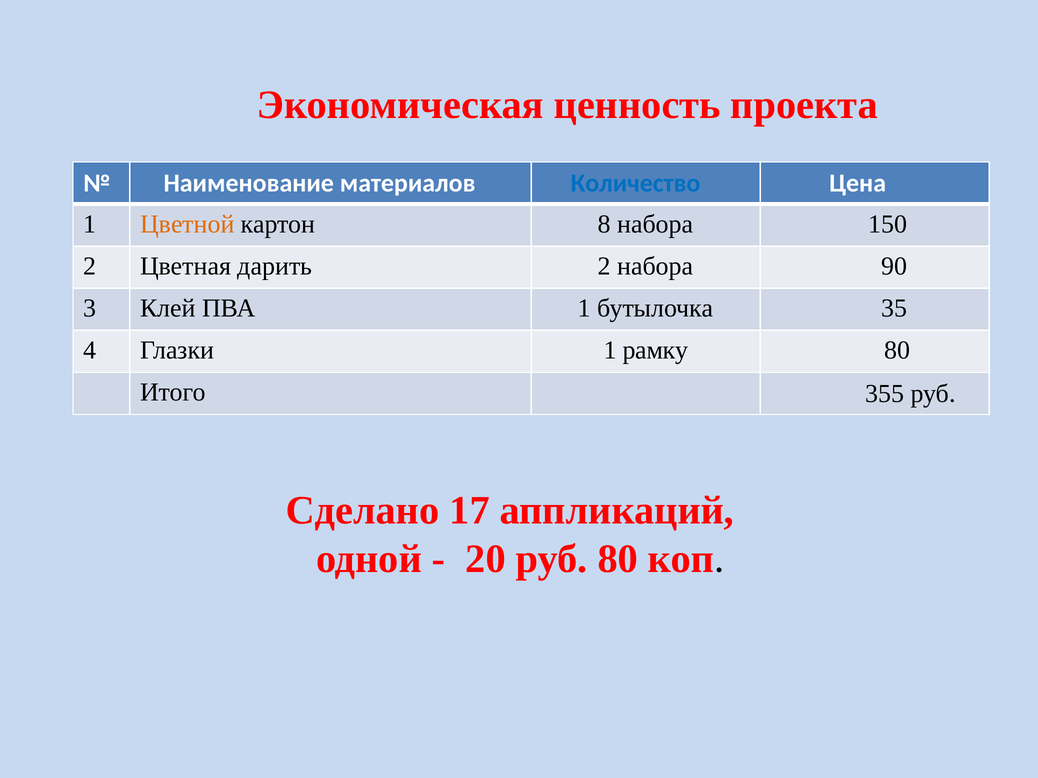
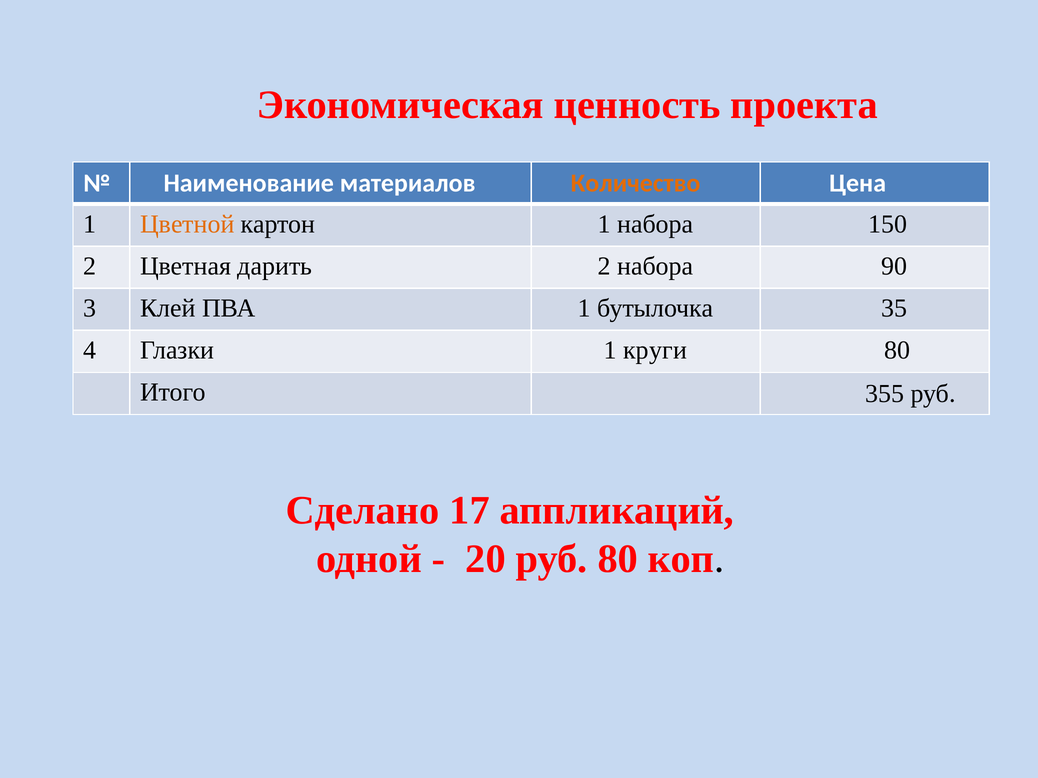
Количество colour: blue -> orange (636, 184)
картон 8: 8 -> 1 (604, 224)
рамку: рамку -> круги (655, 350)
